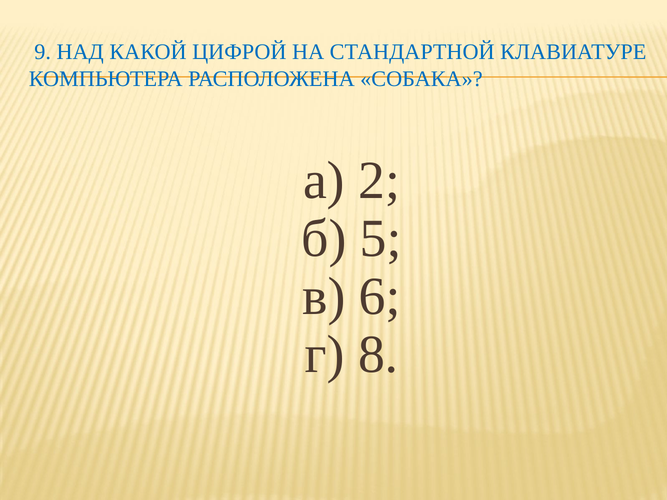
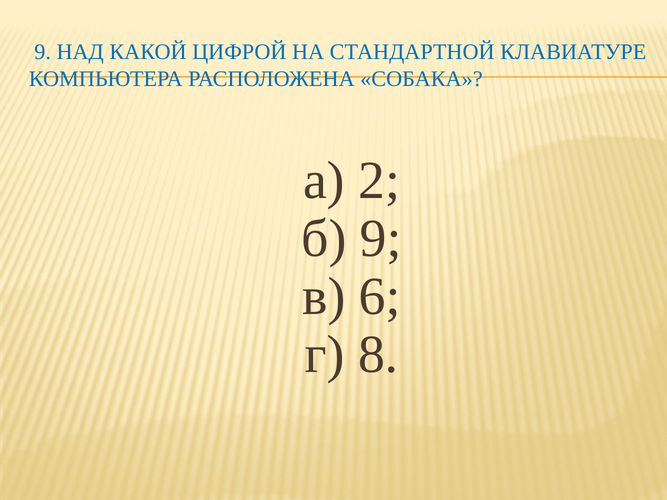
б 5: 5 -> 9 (381, 239)
